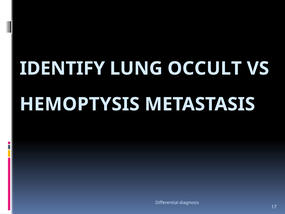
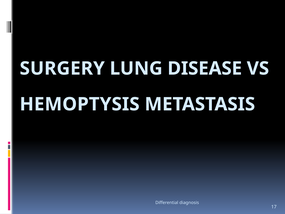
IDENTIFY: IDENTIFY -> SURGERY (62, 68)
OCCULT: OCCULT -> DISEASE (205, 68)
